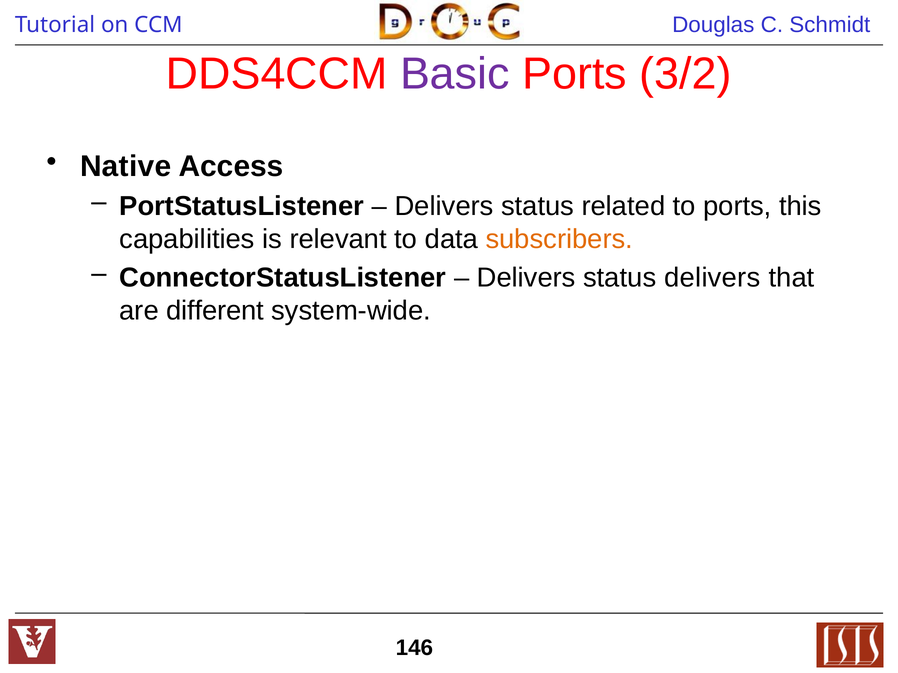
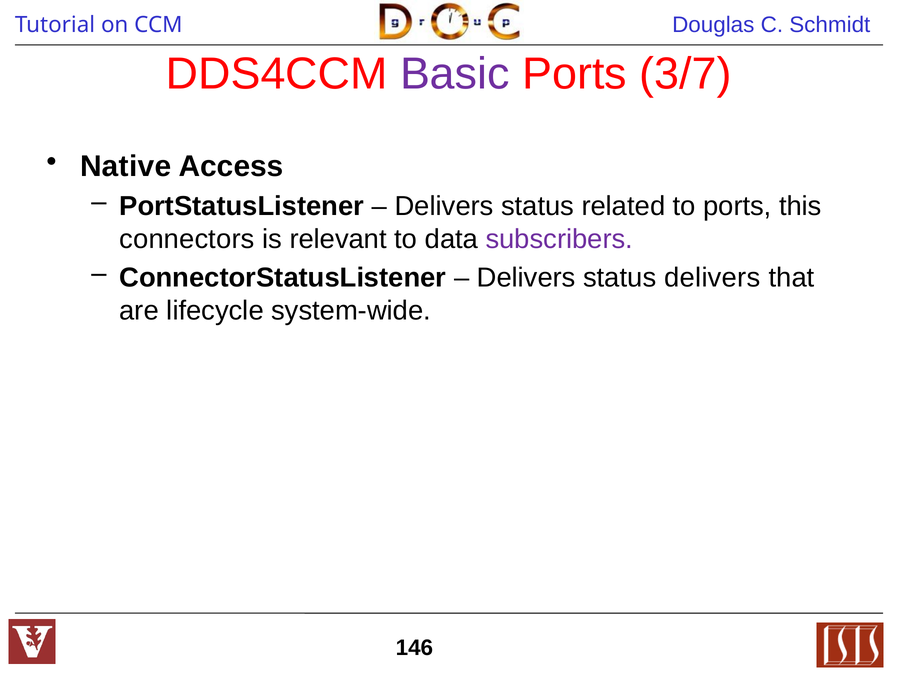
3/2: 3/2 -> 3/7 (686, 74)
capabilities: capabilities -> connectors (187, 239)
subscribers colour: orange -> purple (559, 239)
different: different -> lifecycle (215, 311)
